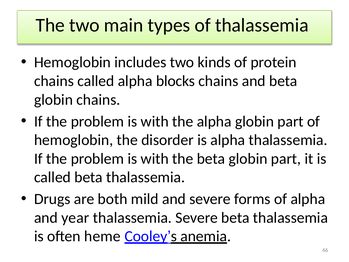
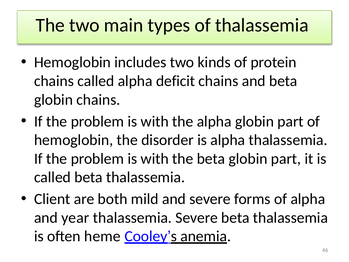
blocks: blocks -> deficit (176, 81)
Drugs: Drugs -> Client (52, 199)
